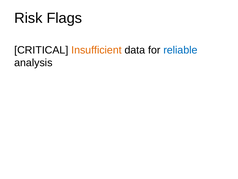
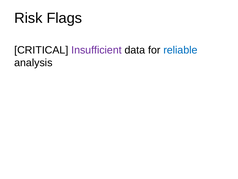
Insufficient colour: orange -> purple (96, 50)
